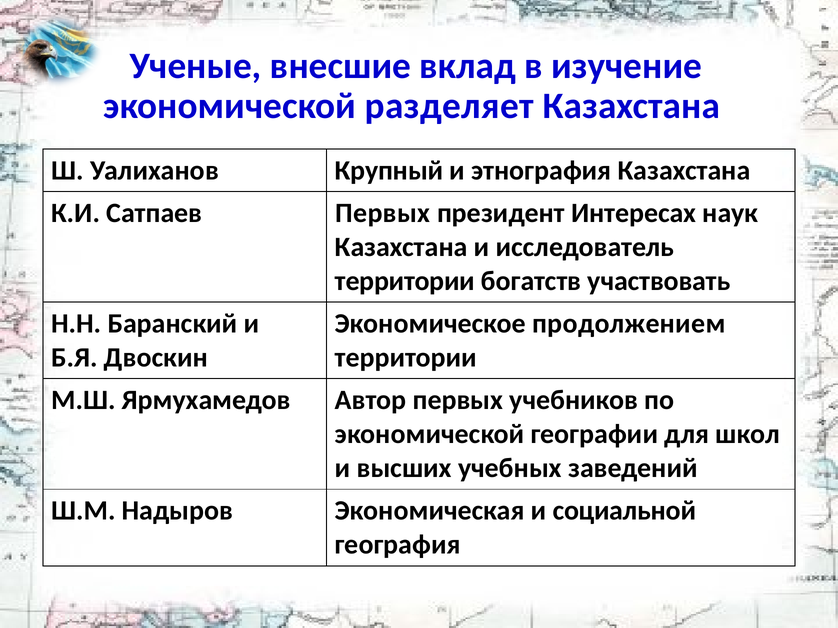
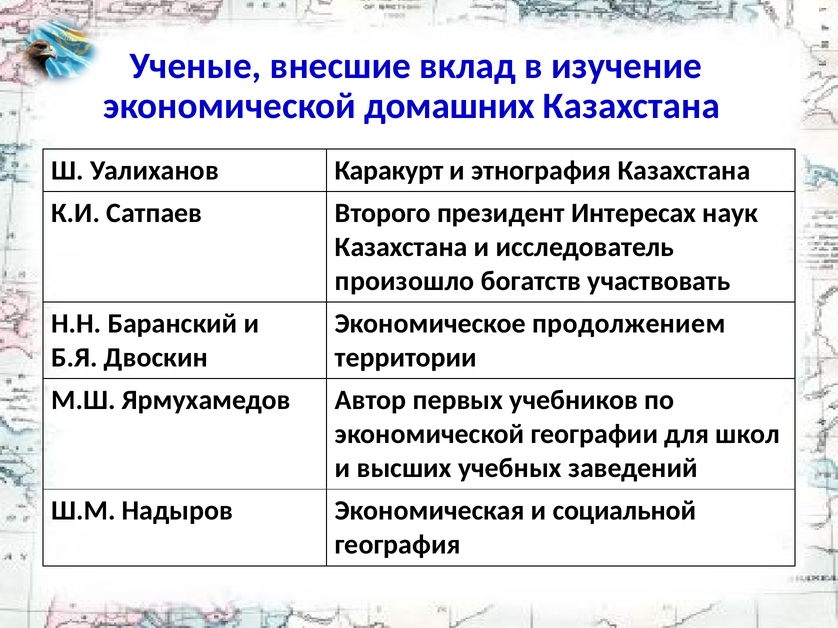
разделяет: разделяет -> домашних (450, 106)
Крупный: Крупный -> Каракурт (389, 171)
Сатпаев Первых: Первых -> Второго (383, 213)
территории: территории -> произошло (405, 281)
